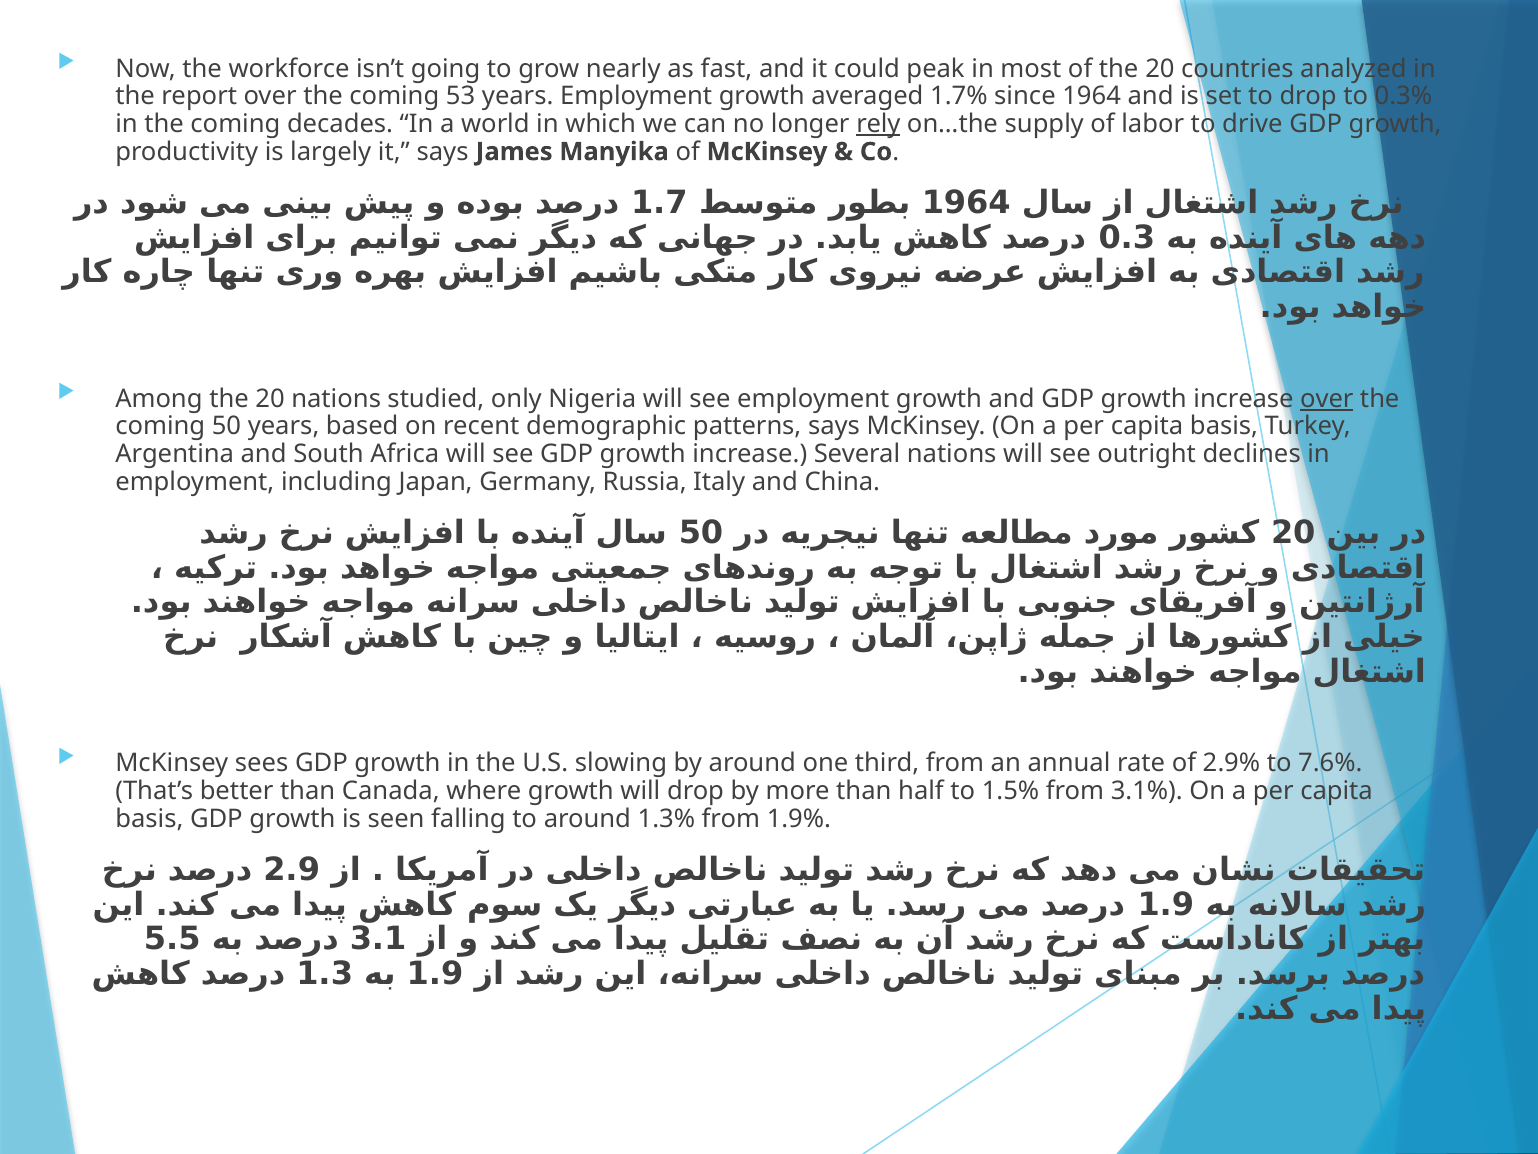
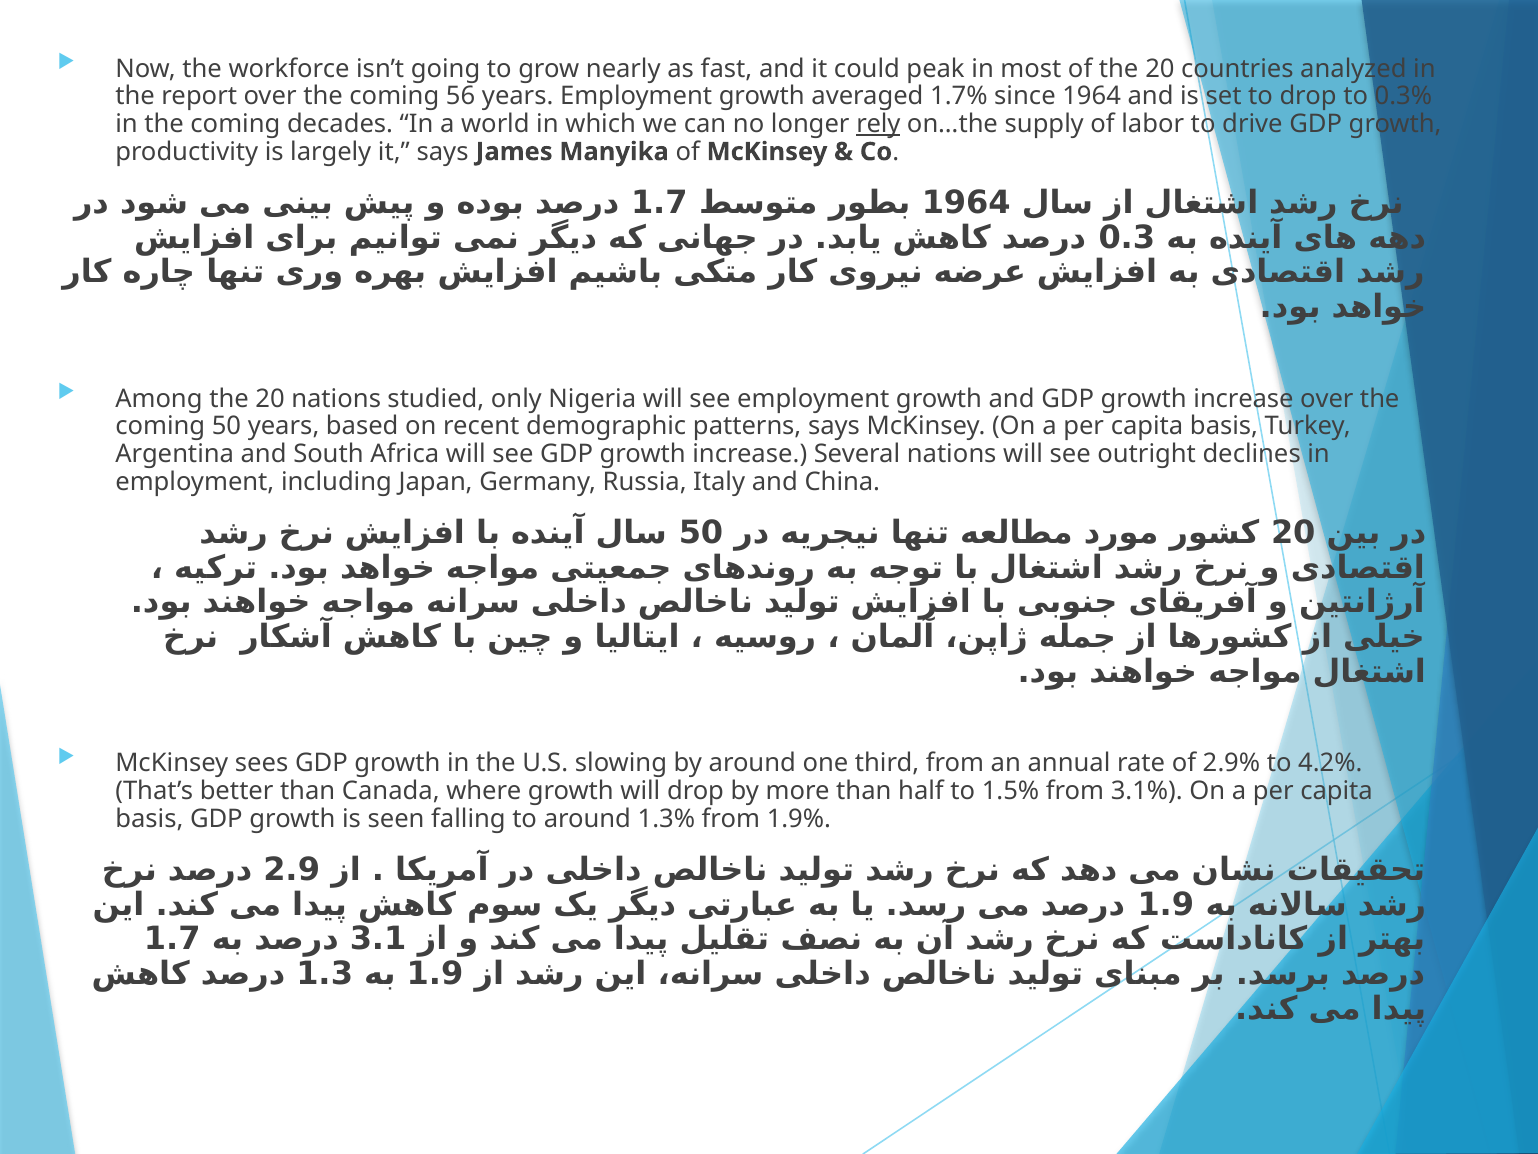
53: 53 -> 56 (461, 96)
over underline: present -> none (1327, 399)
7.6%: 7.6% -> 4.2% (1330, 763)
5.5: 5.5 -> 1.7 (172, 939)
